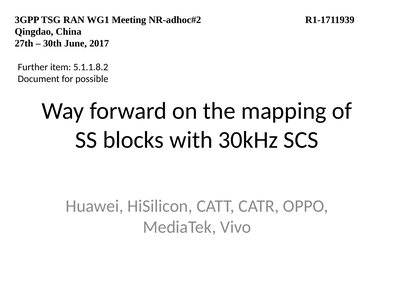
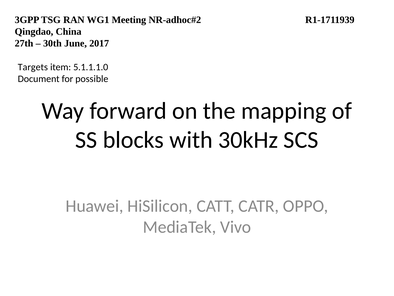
Further: Further -> Targets (33, 67)
5.1.1.8.2: 5.1.1.8.2 -> 5.1.1.1.0 (91, 67)
